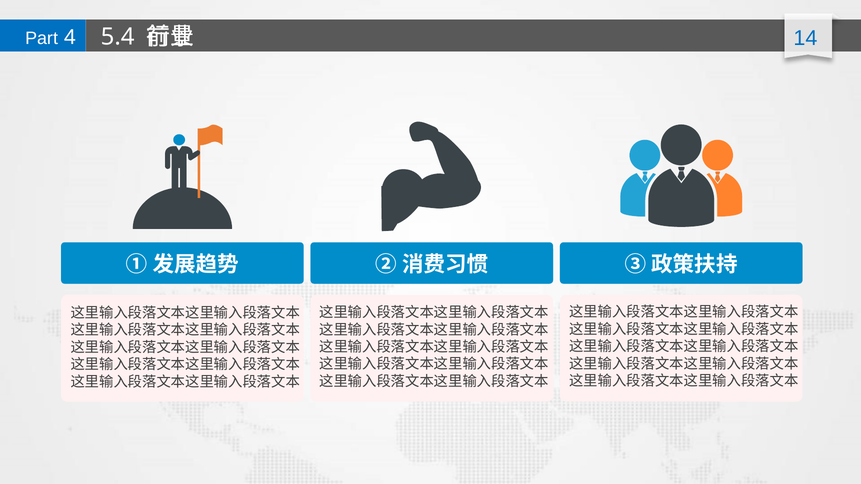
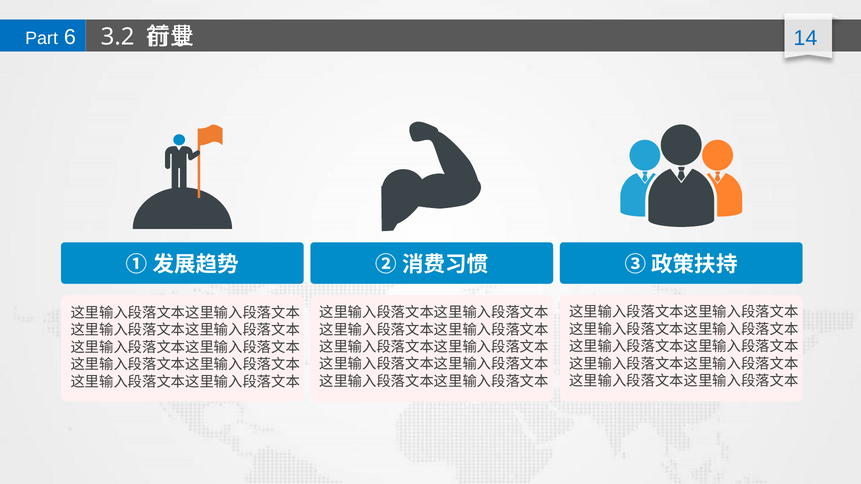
5.4: 5.4 -> 3.2 (118, 37)
4: 4 -> 6 (70, 37)
